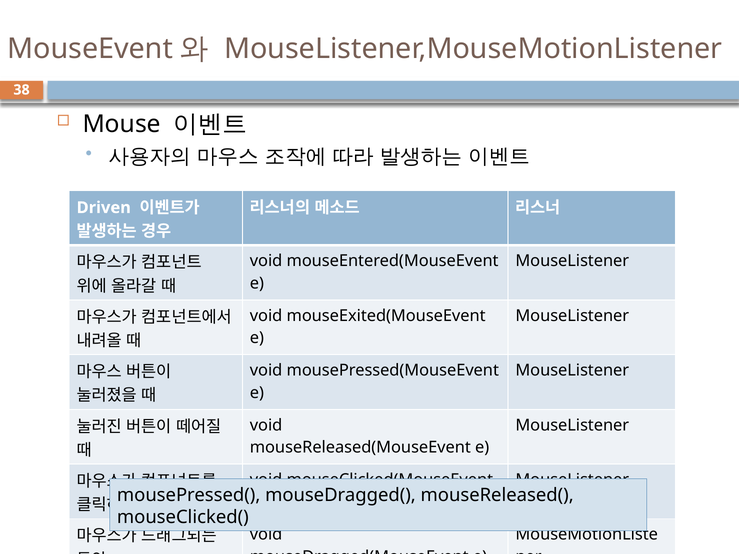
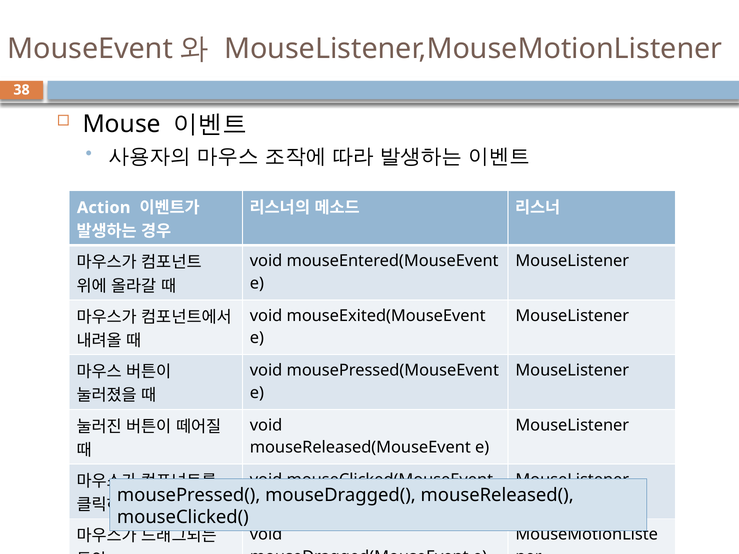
Driven: Driven -> Action (104, 208)
